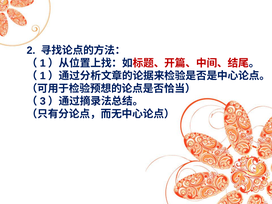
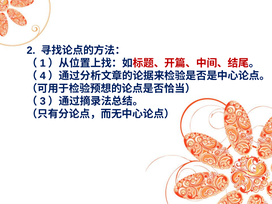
1: 1 -> 4 (43, 76)
